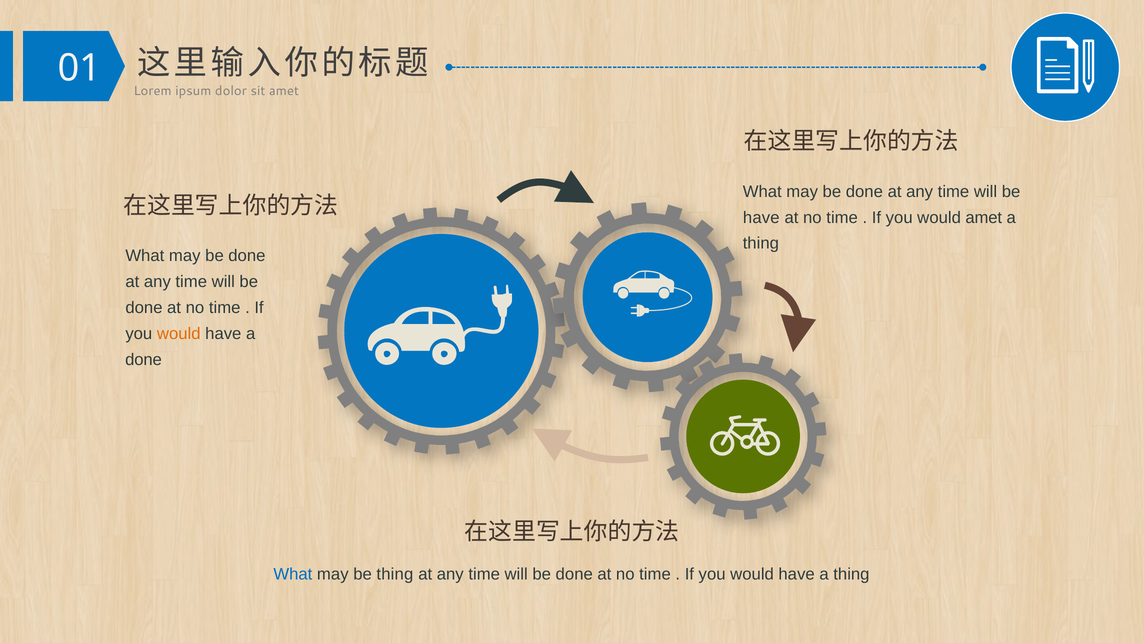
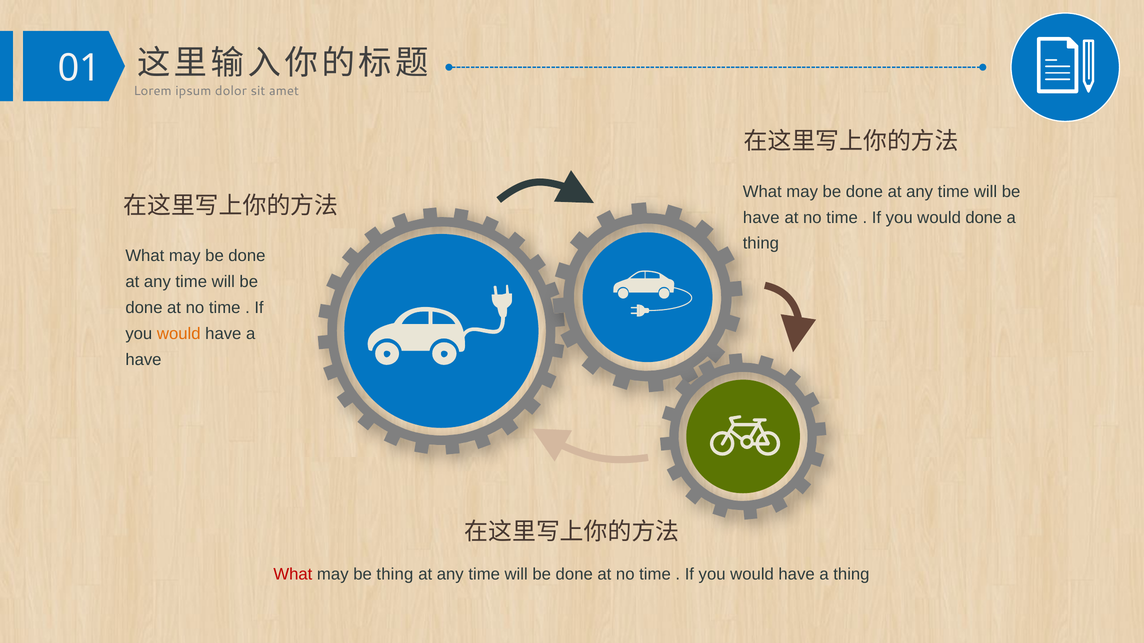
would amet: amet -> done (984, 218)
done: done -> have (143, 360)
What colour: blue -> red (293, 575)
